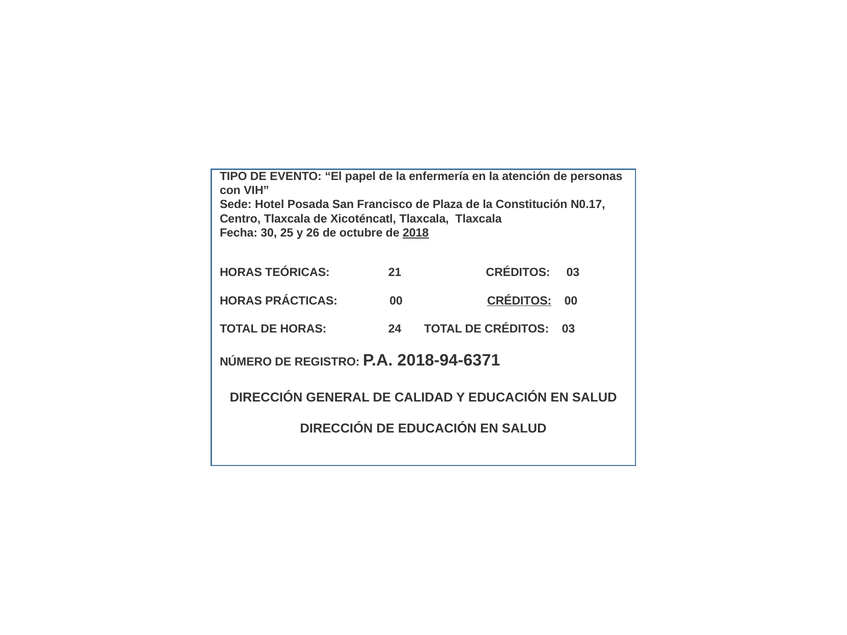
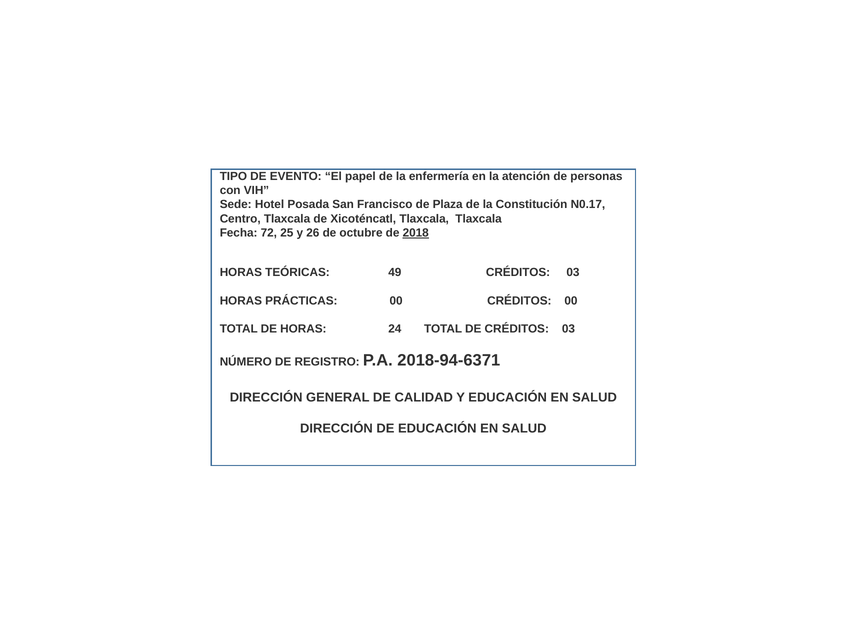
30: 30 -> 72 (269, 233)
21: 21 -> 49 (395, 272)
CRÉDITOS underline: present -> none (519, 301)
